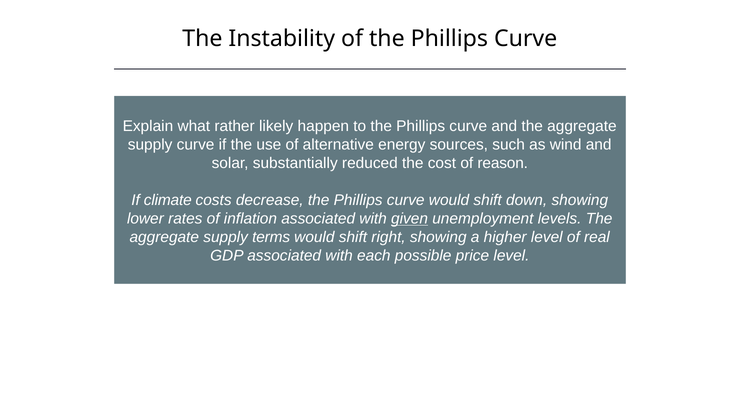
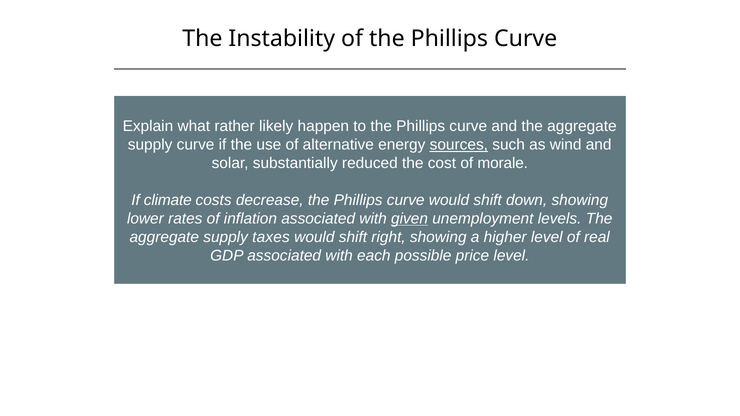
sources underline: none -> present (459, 145)
reason: reason -> morale (503, 163)
terms: terms -> taxes (271, 237)
